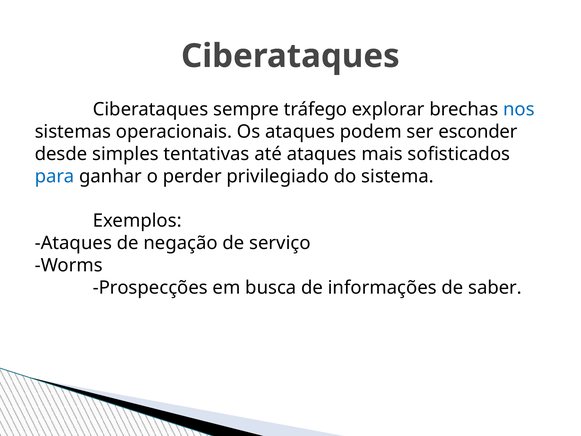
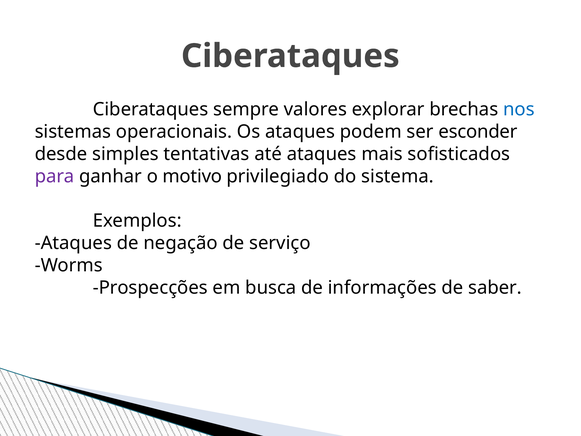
tráfego: tráfego -> valores (315, 109)
para colour: blue -> purple (55, 176)
perder: perder -> motivo (192, 176)
